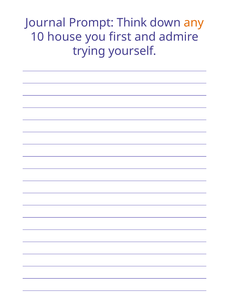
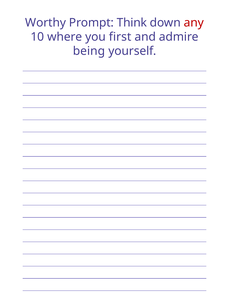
Journal: Journal -> Worthy (46, 23)
any colour: orange -> red (194, 23)
house: house -> where (65, 37)
trying: trying -> being (89, 51)
